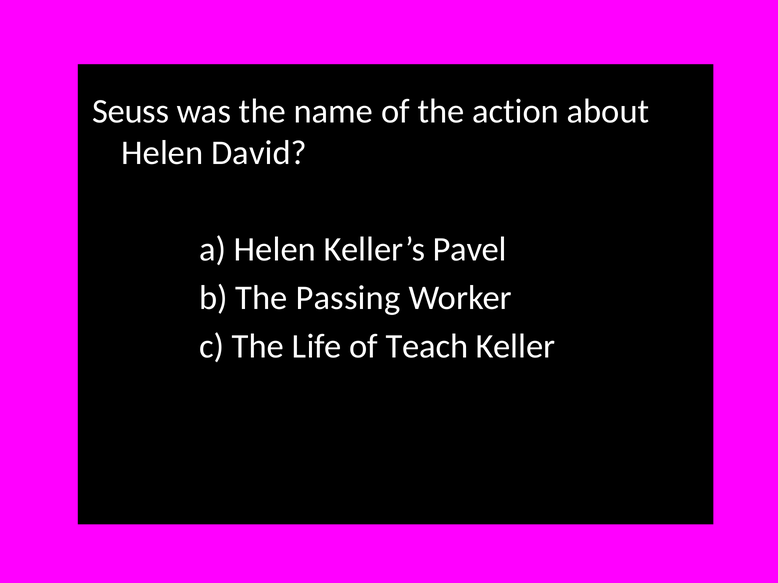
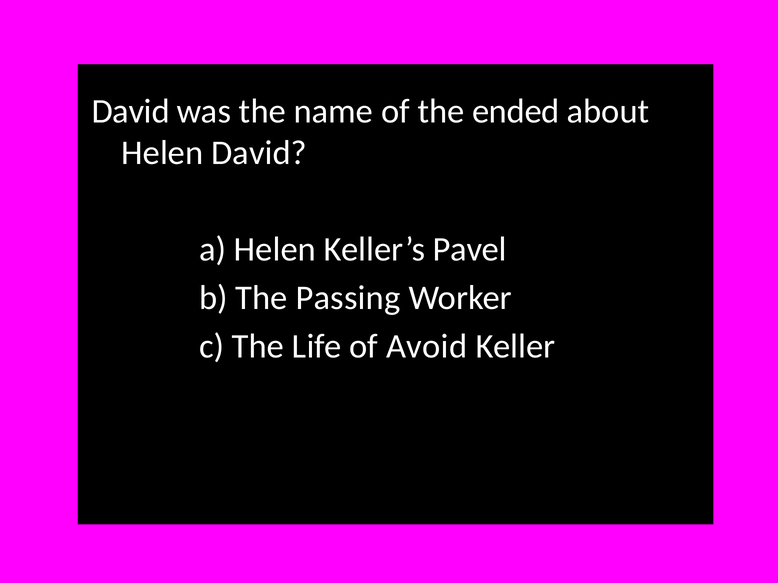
Seuss: Seuss -> David (131, 111)
action: action -> ended (516, 111)
Teach: Teach -> Avoid (427, 347)
